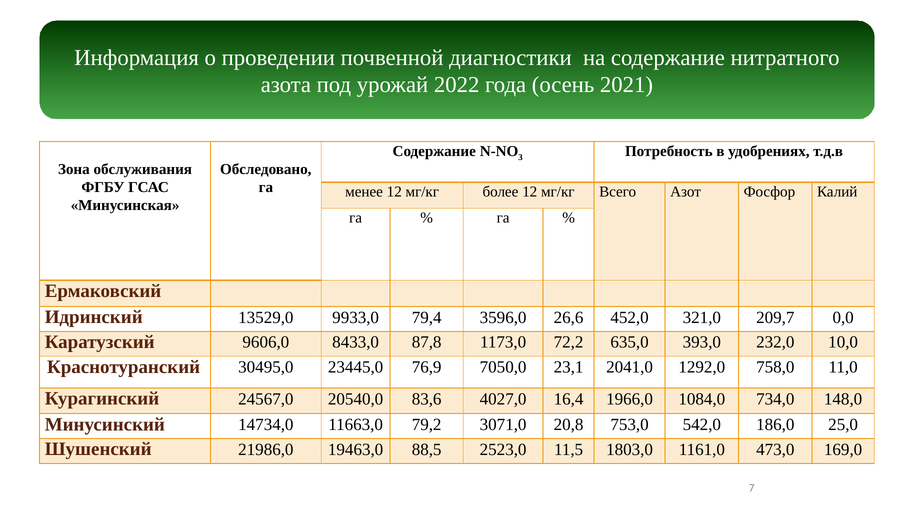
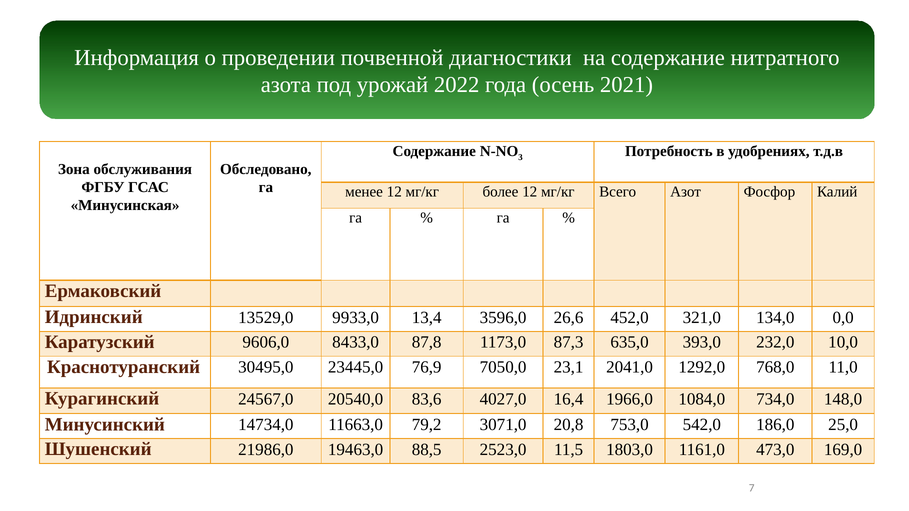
79,4: 79,4 -> 13,4 (427, 318)
209,7: 209,7 -> 134,0 (775, 318)
72,2: 72,2 -> 87,3 (569, 343)
758,0: 758,0 -> 768,0 (775, 367)
